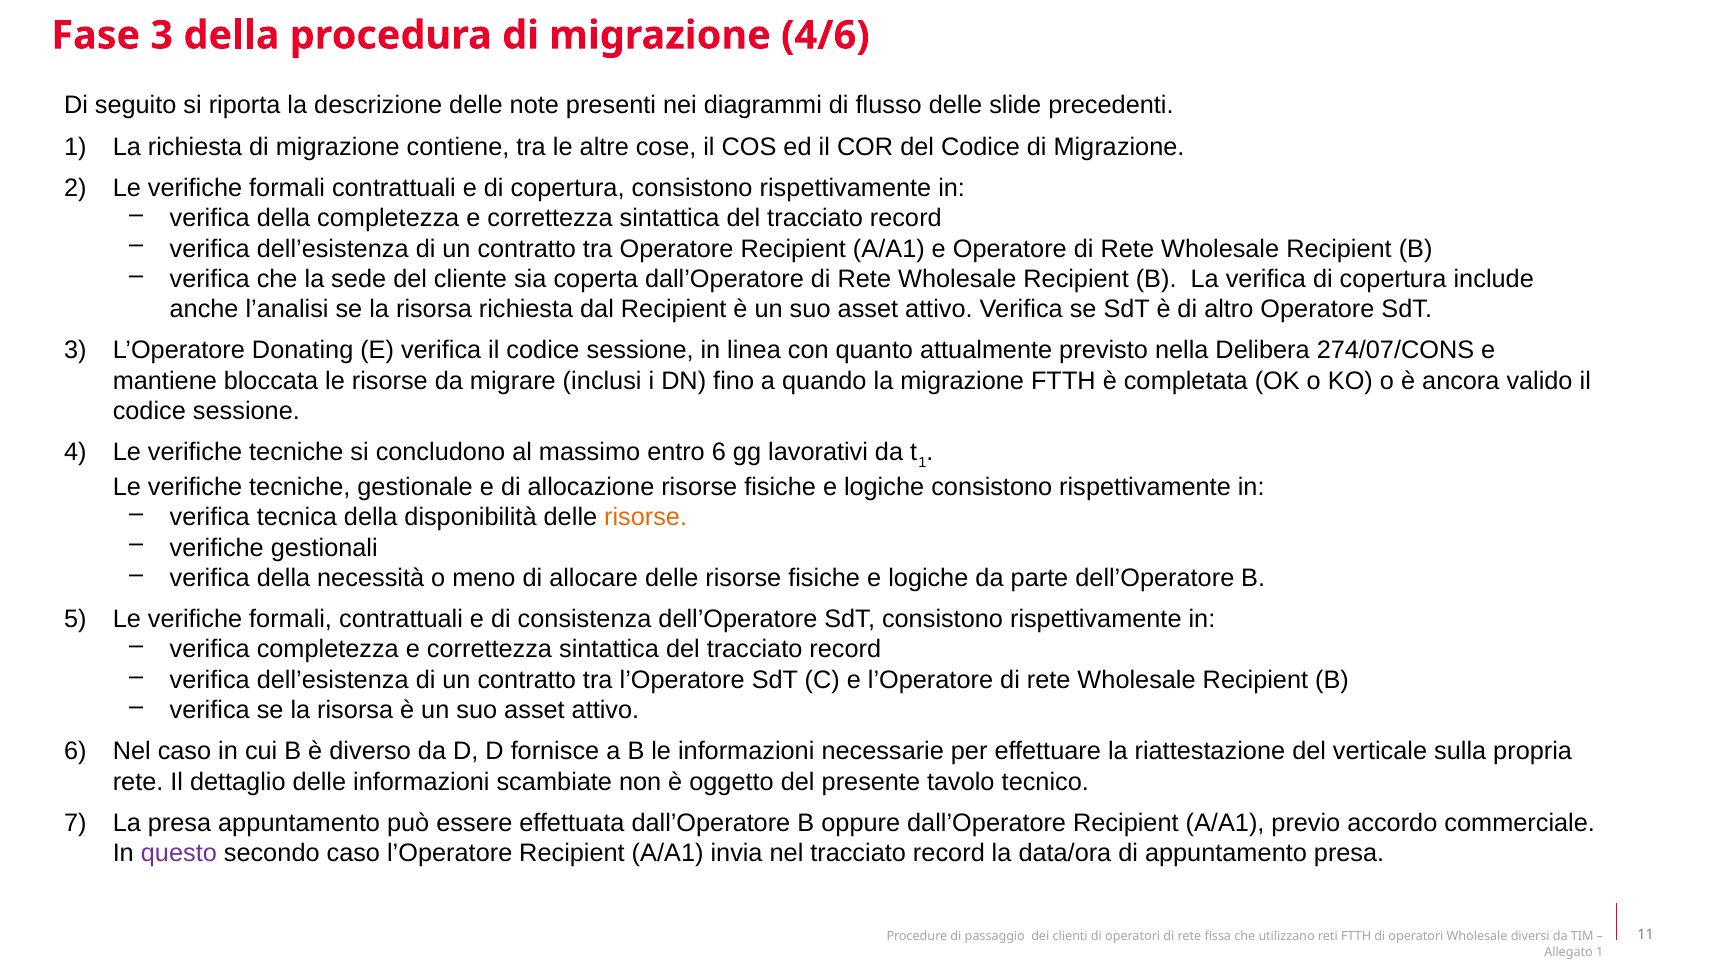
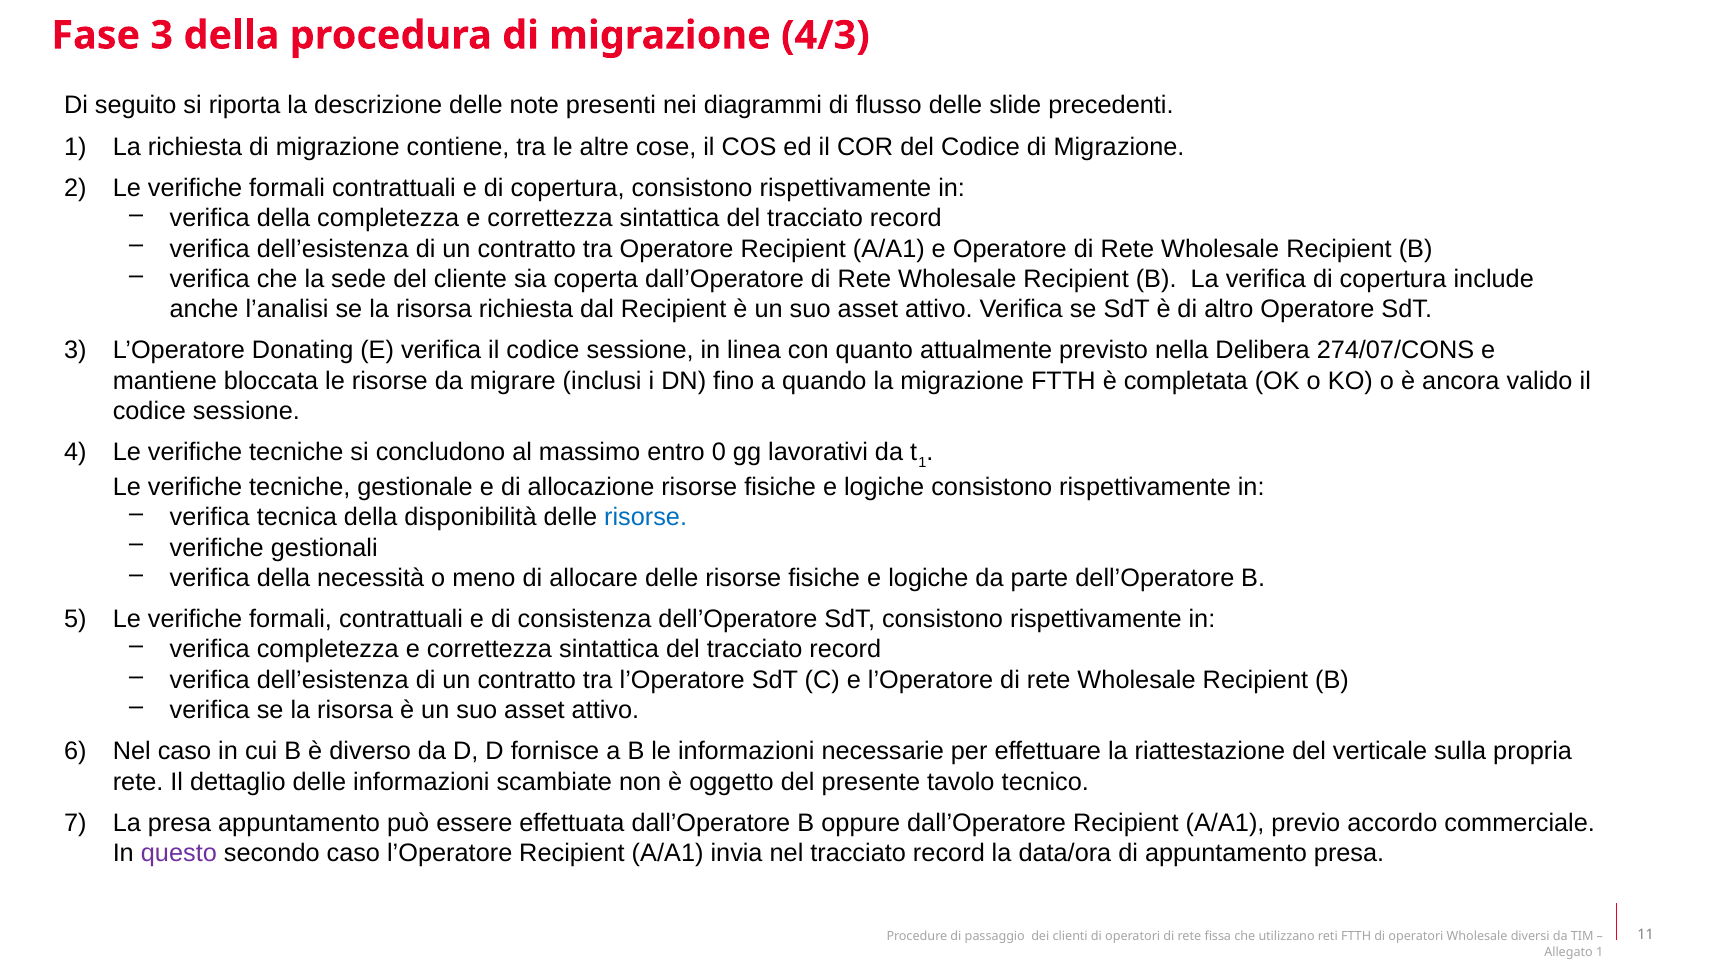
4/6: 4/6 -> 4/3 (825, 35)
entro 6: 6 -> 0 (719, 452)
risorse colour: orange -> blue (646, 517)
